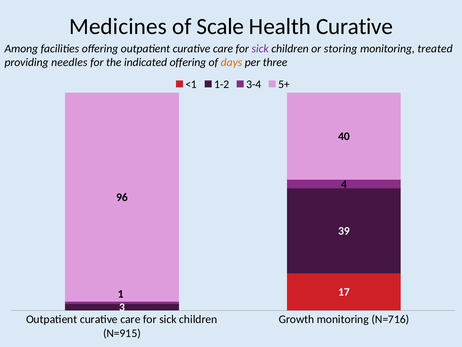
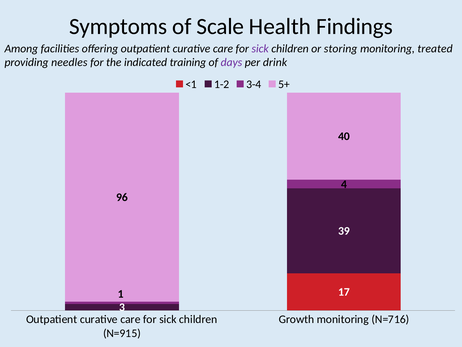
Medicines: Medicines -> Symptoms (118, 27)
Health Curative: Curative -> Findings (354, 27)
indicated offering: offering -> training (188, 62)
days colour: orange -> purple (231, 62)
three: three -> drink (275, 62)
